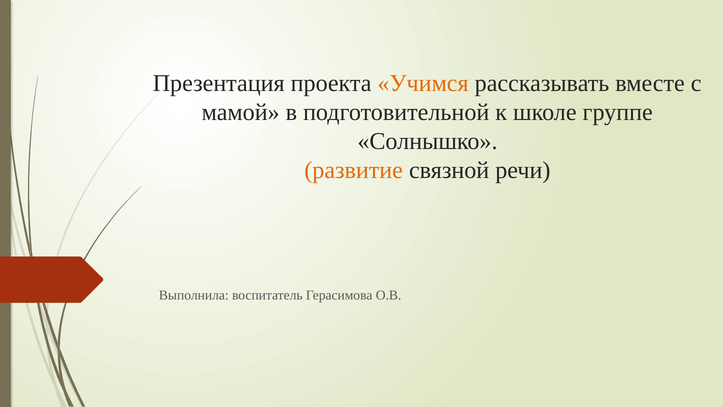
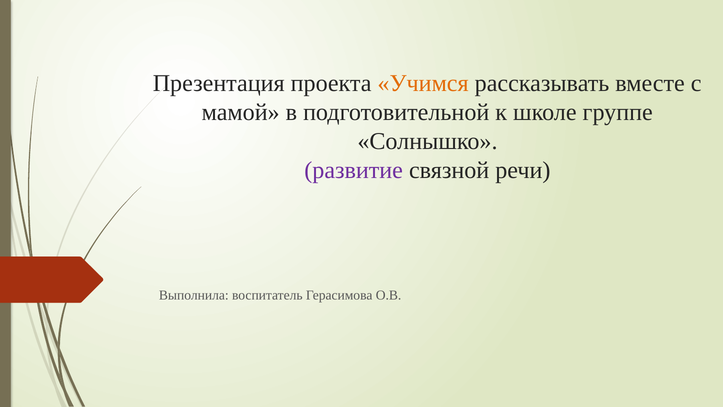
развитие colour: orange -> purple (354, 170)
